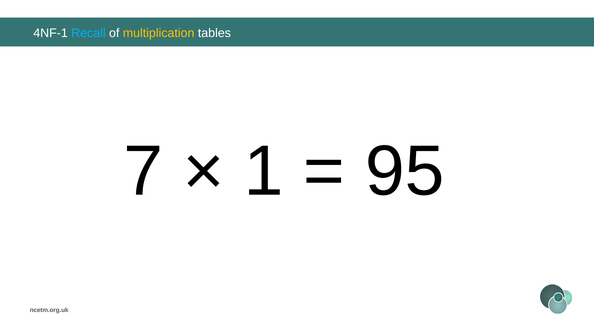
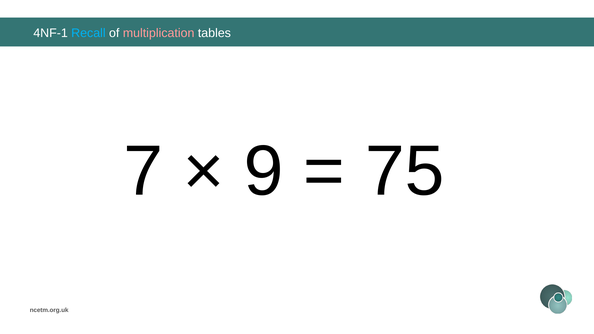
multiplication colour: yellow -> pink (159, 33)
1: 1 -> 9 (264, 171)
95: 95 -> 75 (405, 171)
